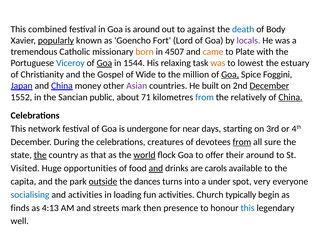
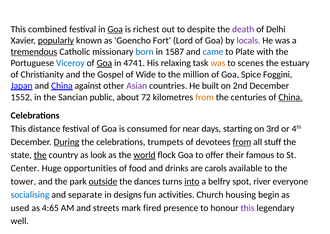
Goa underline: none -> present (115, 29)
is around: around -> richest (146, 29)
against: against -> despite (201, 29)
death colour: blue -> purple (243, 29)
Body: Body -> Delhi (276, 29)
tremendous underline: none -> present (34, 52)
born colour: orange -> blue (145, 52)
4507: 4507 -> 1587 (175, 52)
came colour: orange -> blue (213, 52)
1544: 1544 -> 4741 (134, 63)
lowest: lowest -> scenes (251, 63)
Goa underline: present -> none (230, 74)
money: money -> against (88, 86)
December underline: present -> none (269, 86)
71: 71 -> 72 (146, 97)
from colour: blue -> orange (205, 97)
relatively: relatively -> centuries (249, 97)
network: network -> distance (44, 128)
undergone: undergone -> consumed (147, 128)
During underline: none -> present (66, 142)
creatures: creatures -> trumpets (165, 142)
sure: sure -> stuff (273, 142)
that: that -> look (98, 155)
their around: around -> famous (260, 155)
Visited: Visited -> Center (25, 168)
and underline: present -> none (156, 168)
capita: capita -> tower (23, 181)
into underline: none -> present (192, 181)
under: under -> belfry (219, 181)
very: very -> river (262, 181)
and activities: activities -> separate (85, 194)
loading: loading -> designs (128, 194)
typically: typically -> housing (241, 194)
finds: finds -> used (20, 207)
4:13: 4:13 -> 4:65 (50, 207)
then: then -> fired (152, 207)
this colour: blue -> purple (248, 207)
